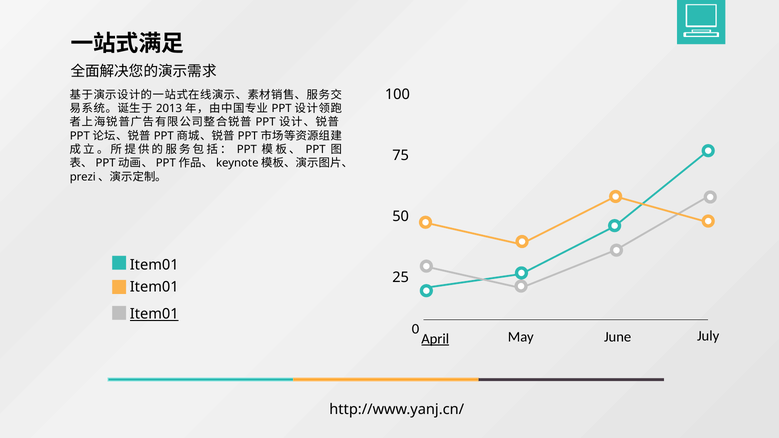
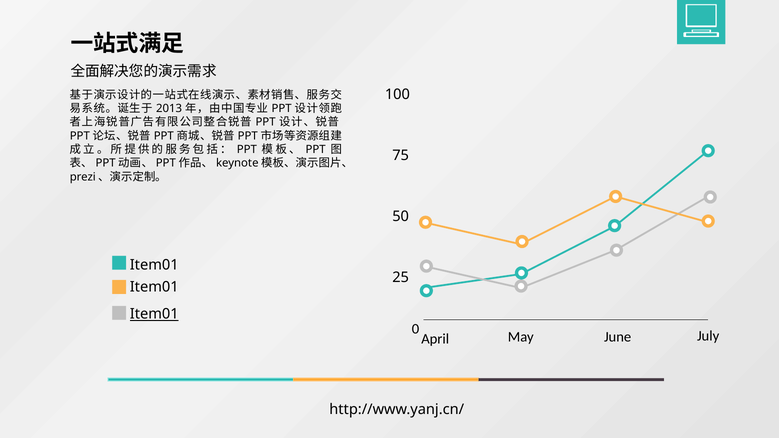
April underline: present -> none (435, 339)
